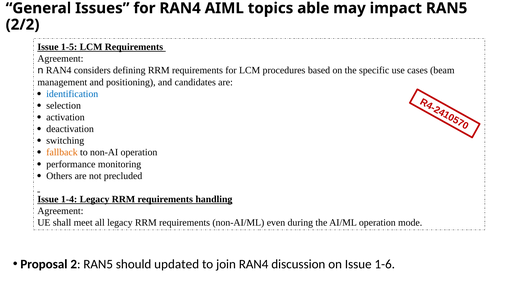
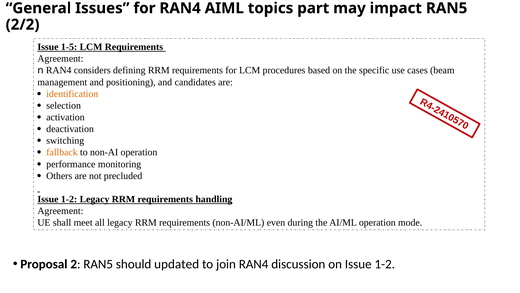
able: able -> part (313, 8)
identification colour: blue -> orange (72, 94)
1-4: 1-4 -> 1-2 (69, 199)
on Issue 1-6: 1-6 -> 1-2 (385, 264)
